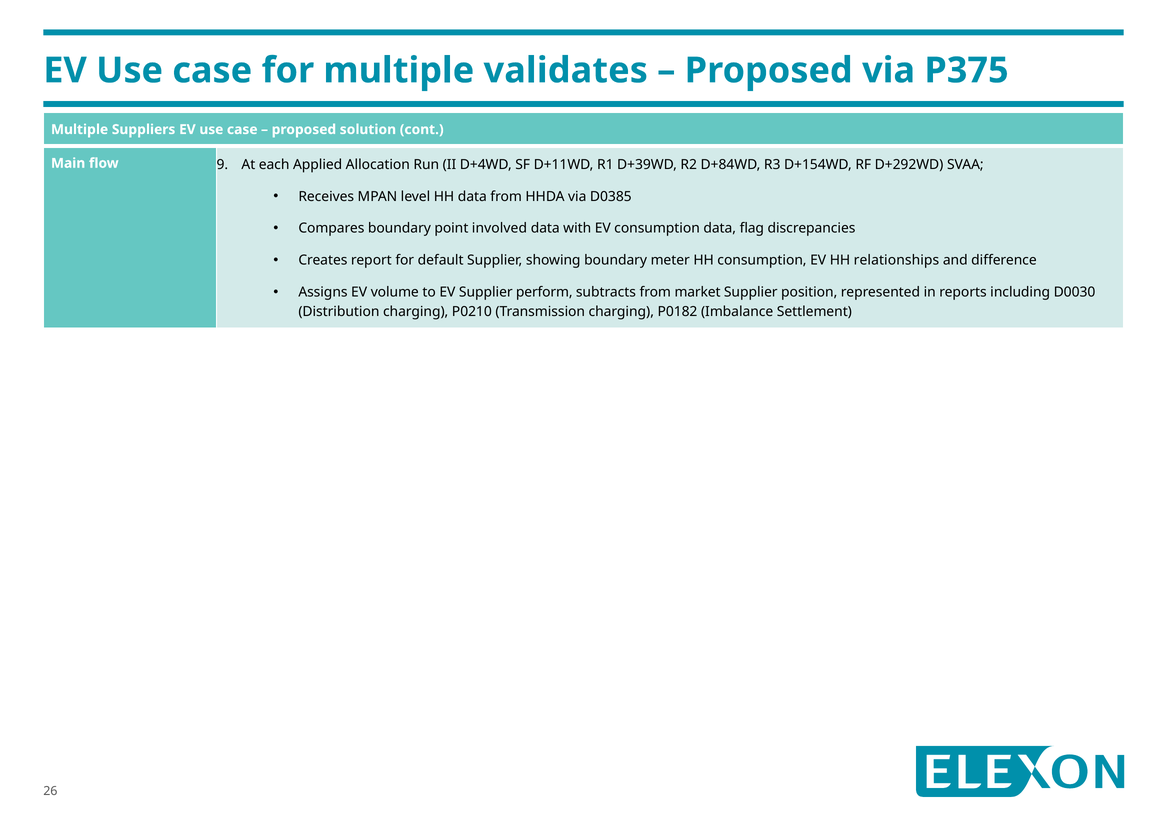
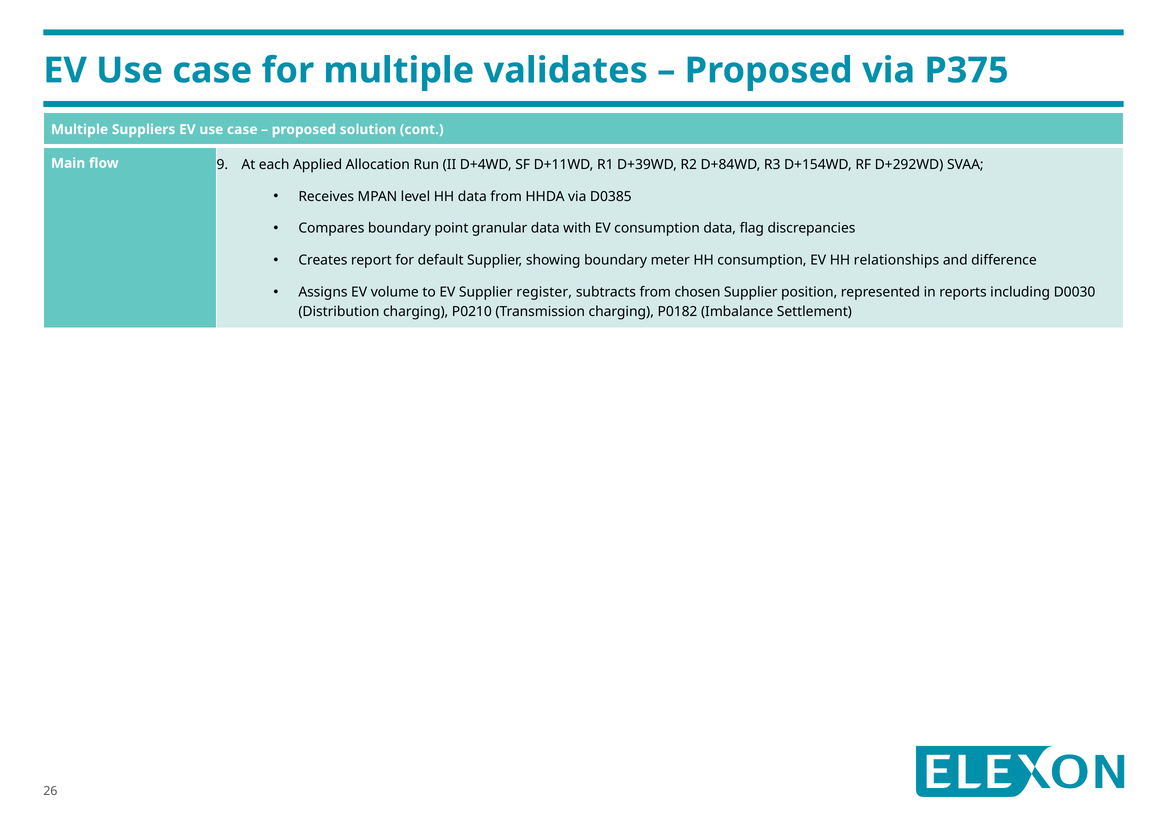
involved: involved -> granular (500, 228)
perform: perform -> register (544, 292)
market: market -> chosen (698, 292)
